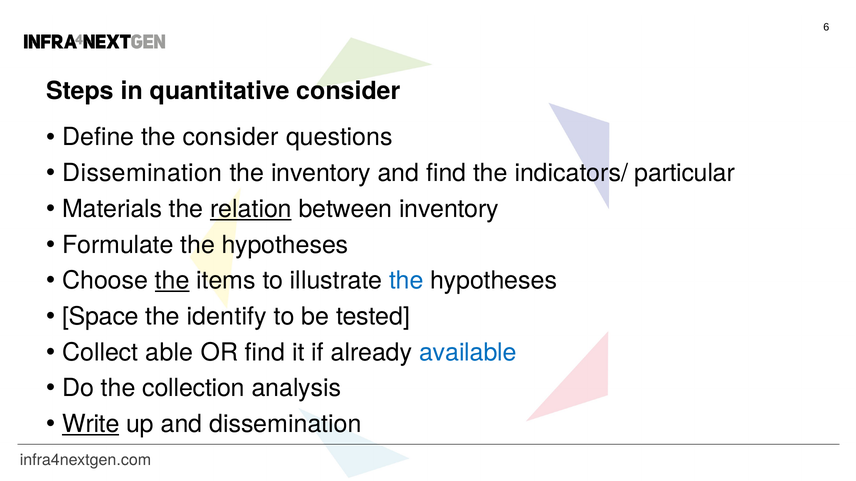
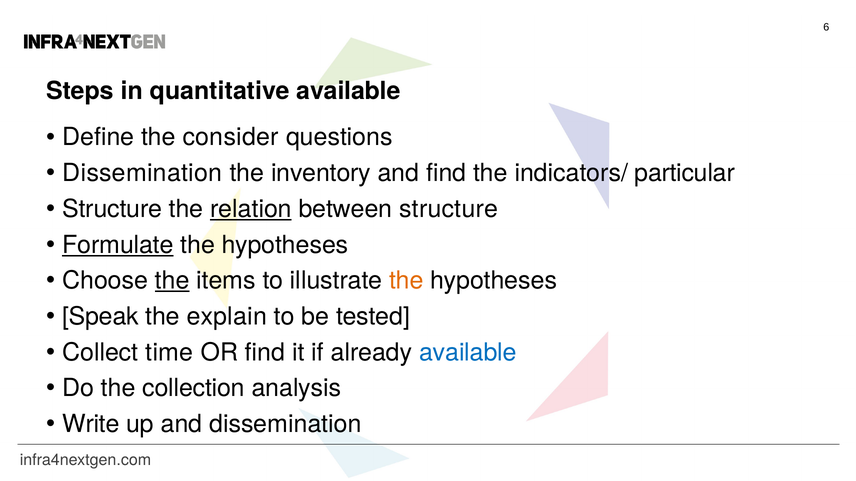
quantitative consider: consider -> available (348, 91)
Materials: Materials -> Structure (112, 209)
between inventory: inventory -> structure (449, 209)
Formulate underline: none -> present (118, 245)
the colour: blue -> orange (406, 281)
Space: Space -> Speak (100, 317)
identify: identify -> explain (227, 317)
able: able -> time (169, 353)
Write underline: present -> none (91, 425)
